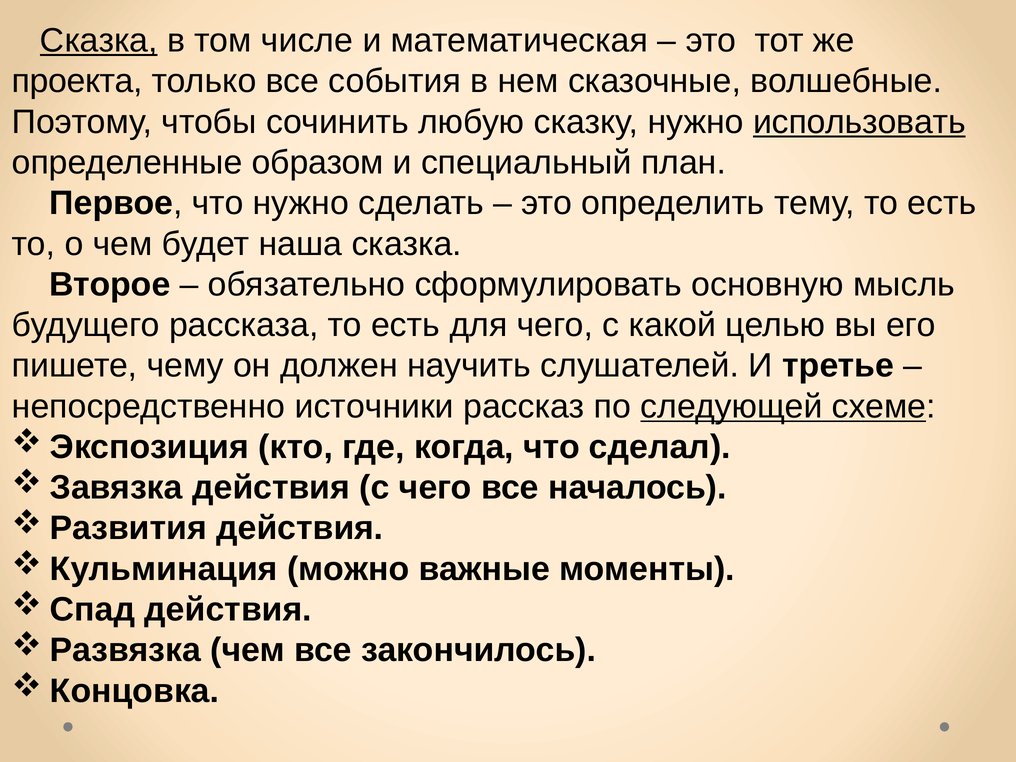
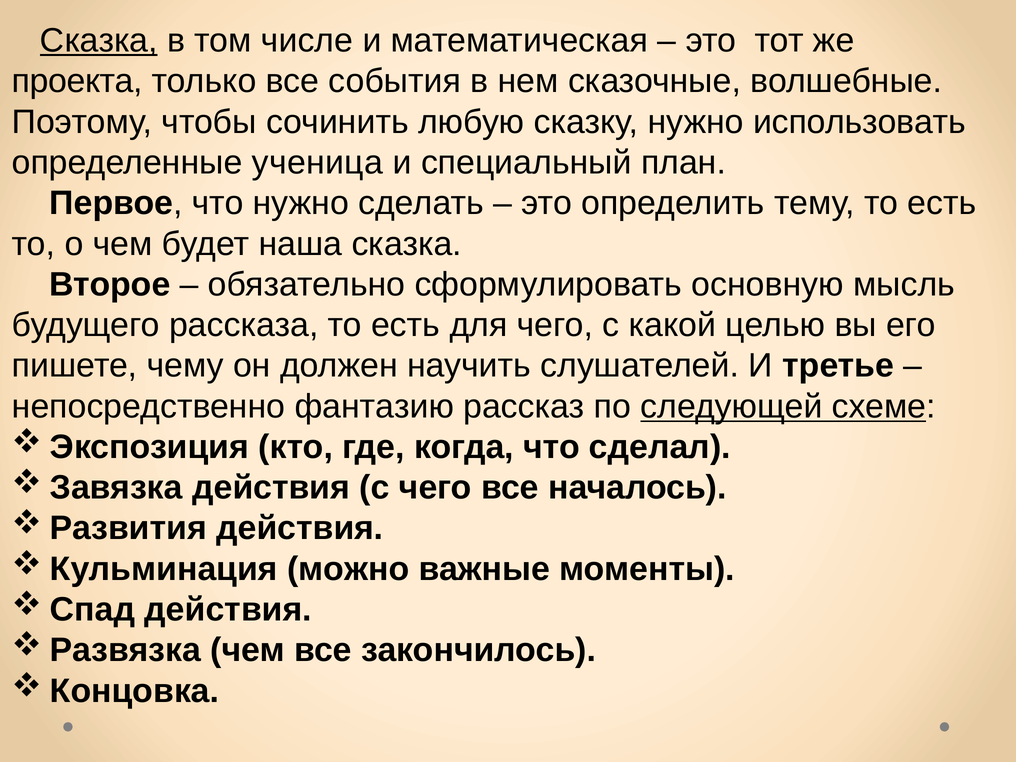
использовать underline: present -> none (859, 122)
образом: образом -> ученица (317, 163)
источники: источники -> фантазию (374, 406)
